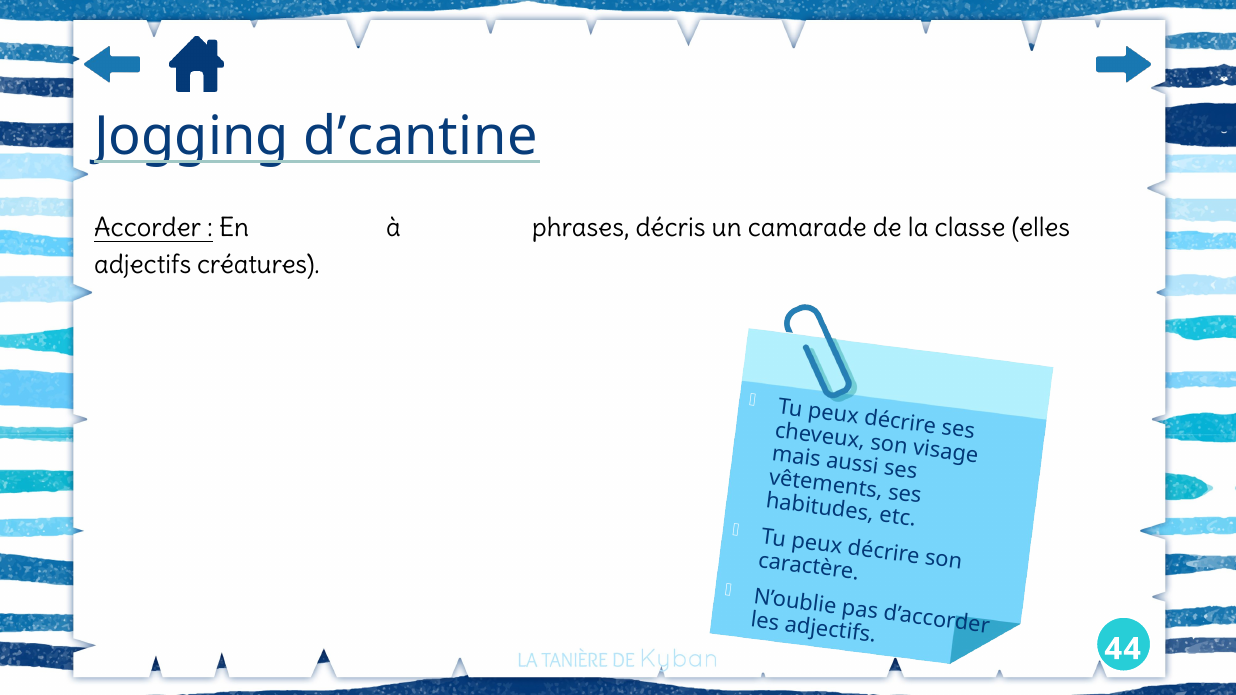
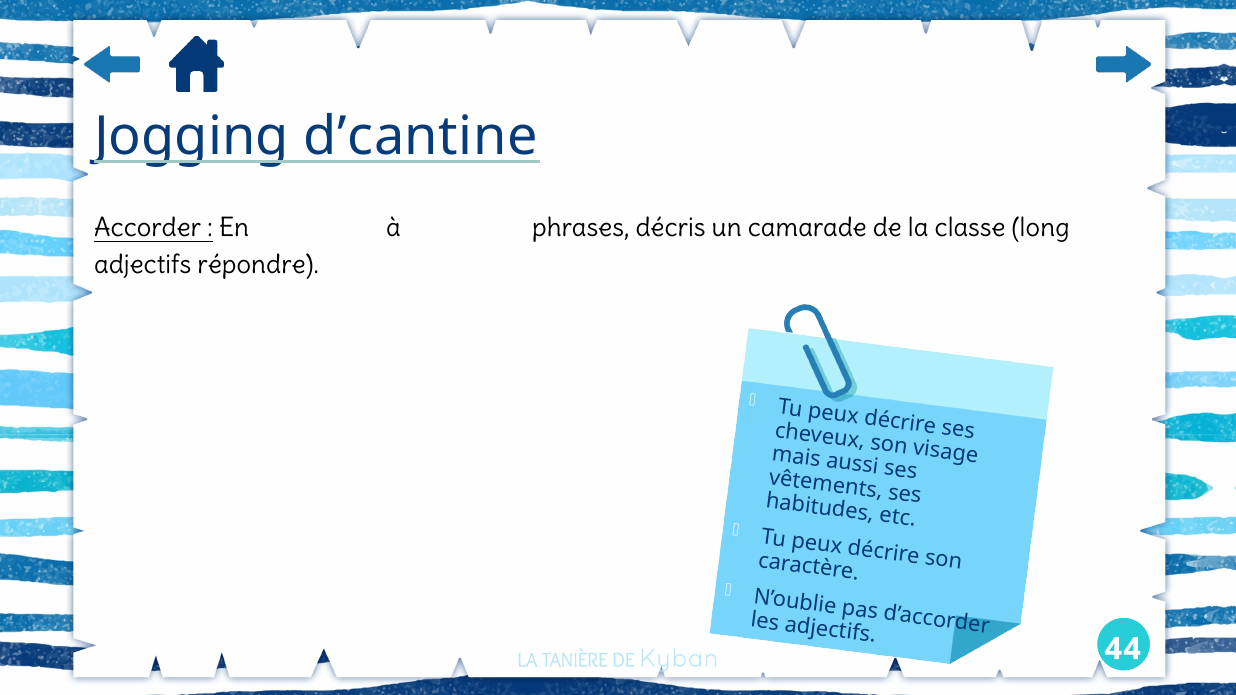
elles: elles -> long (1041, 228)
créatures: créatures -> répondre (258, 265)
